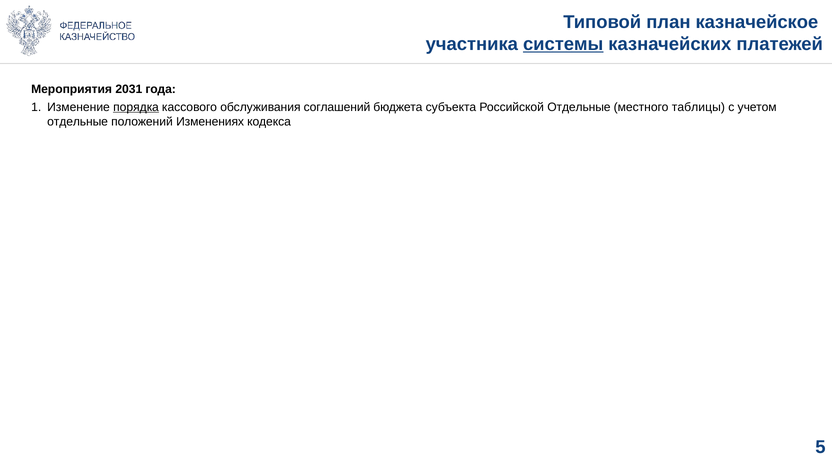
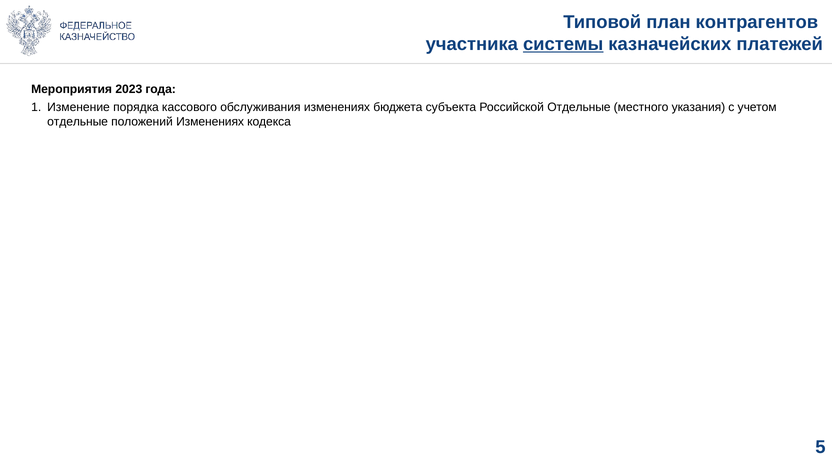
казначейское: казначейское -> контрагентов (757, 22)
2031: 2031 -> 2023 (129, 89)
порядка underline: present -> none (136, 107)
обслуживания соглашений: соглашений -> изменениях (337, 107)
таблицы: таблицы -> указания (698, 107)
